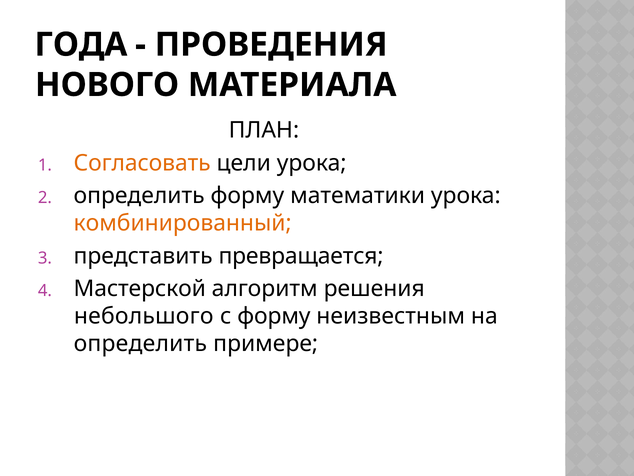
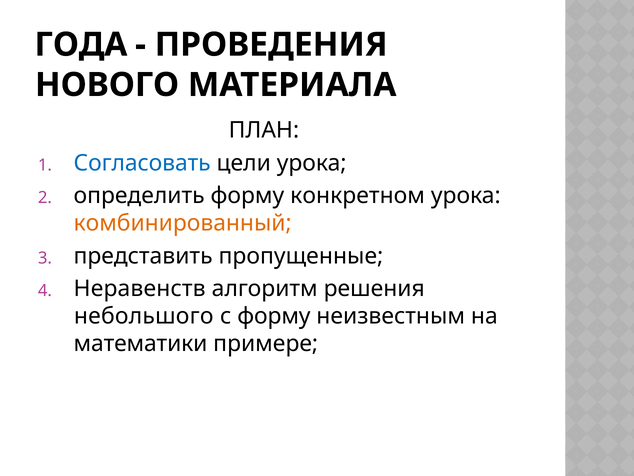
Согласовать colour: orange -> blue (142, 163)
математики: математики -> конкретном (358, 196)
превращается: превращается -> пропущенные (301, 256)
Мастерской: Мастерской -> Неравенств (140, 289)
определить: определить -> математики (141, 343)
